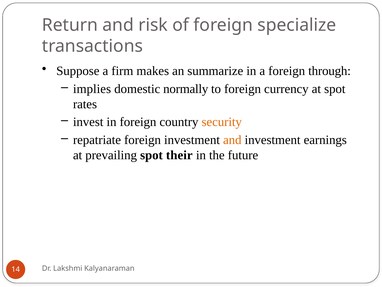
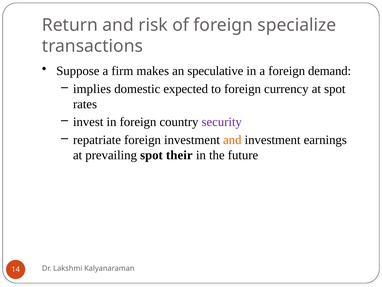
summarize: summarize -> speculative (215, 71)
through: through -> demand (330, 71)
normally: normally -> expected (186, 89)
security colour: orange -> purple (222, 122)
